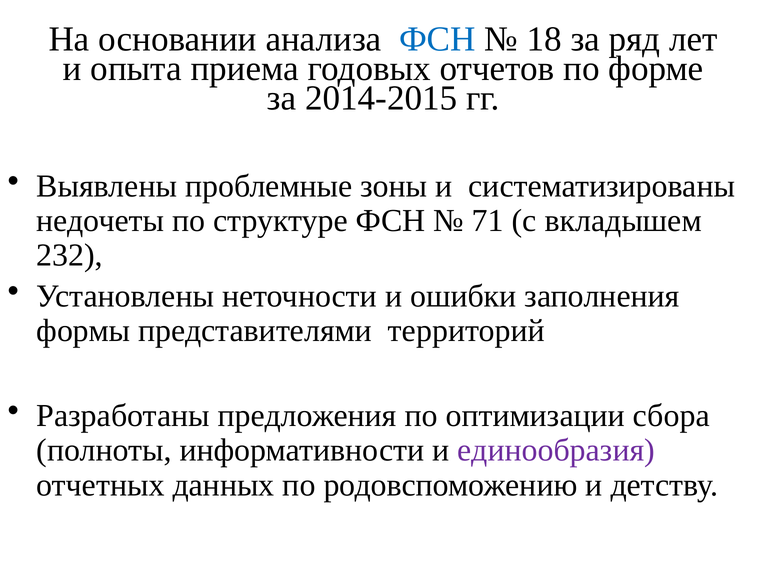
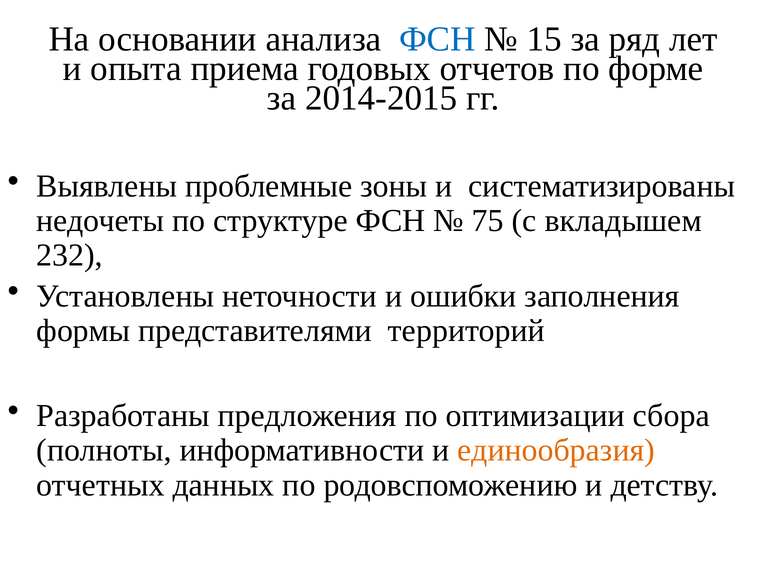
18: 18 -> 15 (544, 39)
71: 71 -> 75 (488, 220)
единообразия colour: purple -> orange (556, 450)
